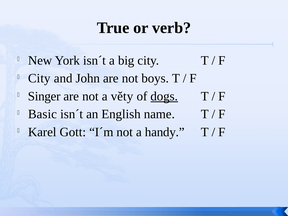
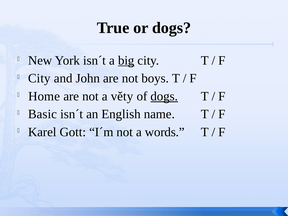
or verb: verb -> dogs (172, 28)
big underline: none -> present (126, 60)
Singer: Singer -> Home (44, 96)
handy: handy -> words (165, 132)
